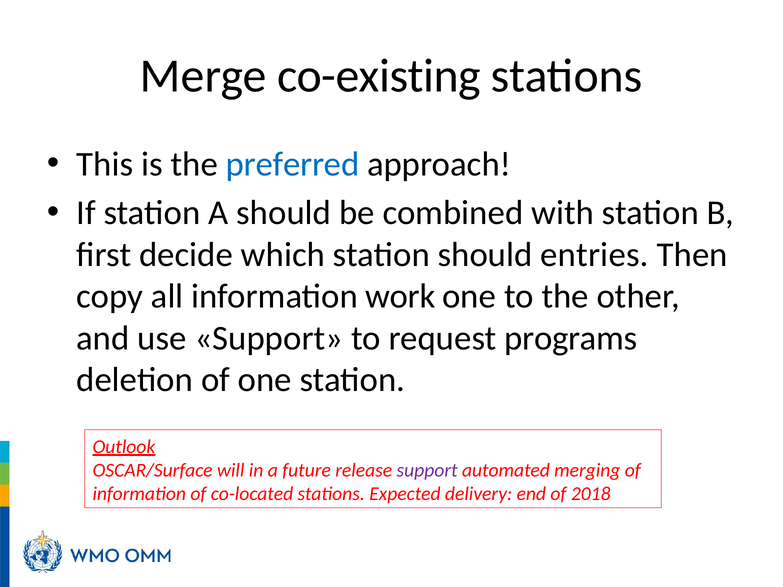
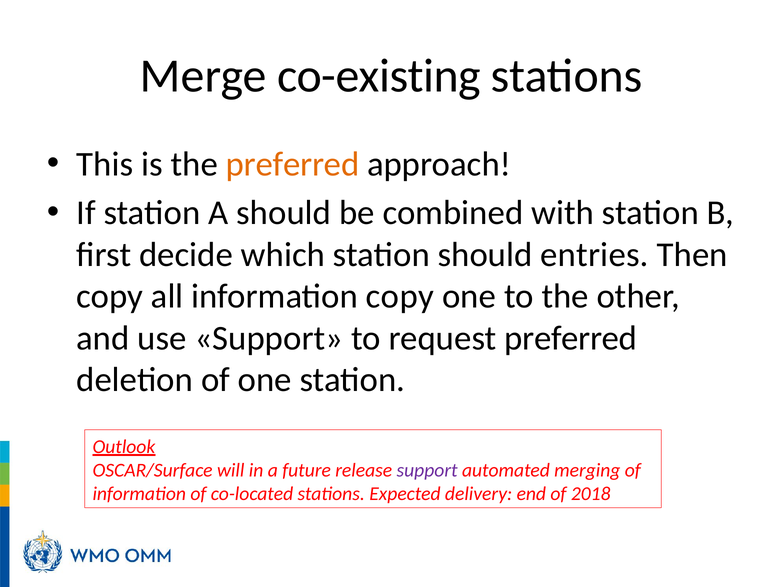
preferred colour: blue -> orange (292, 164)
information work: work -> copy (400, 297)
request programs: programs -> preferred (571, 338)
